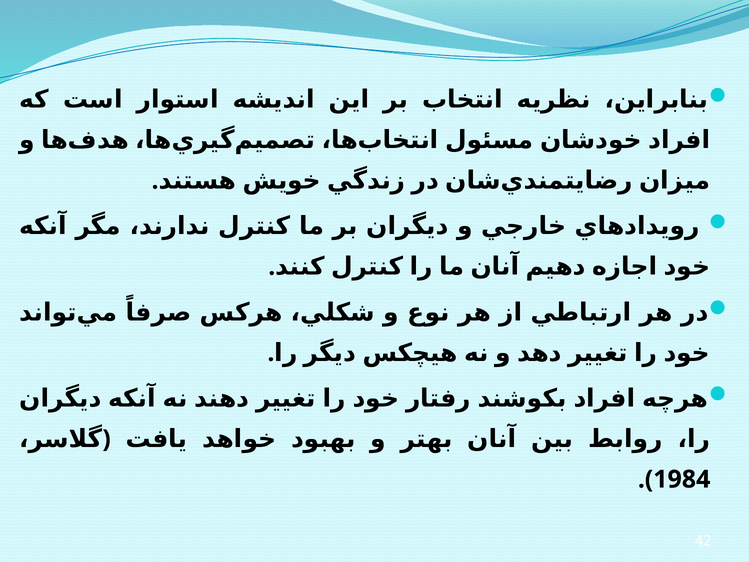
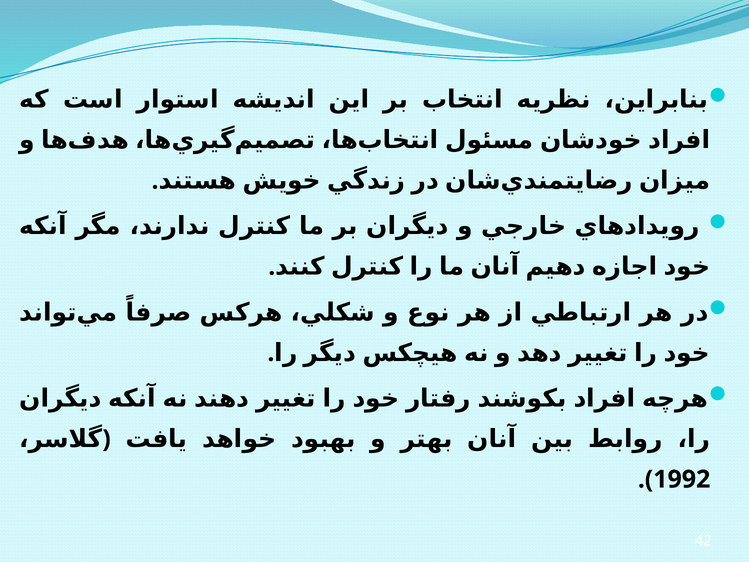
1984: 1984 -> 1992 (682, 479)
